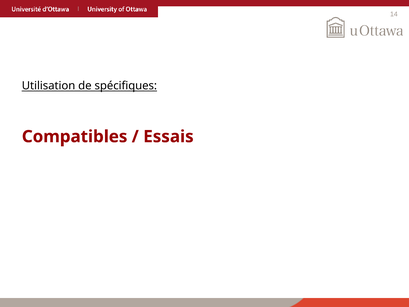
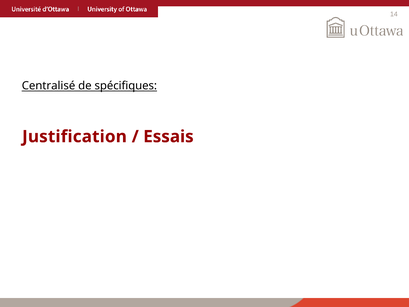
Utilisation: Utilisation -> Centralisé (49, 86)
Compatibles: Compatibles -> Justification (74, 136)
